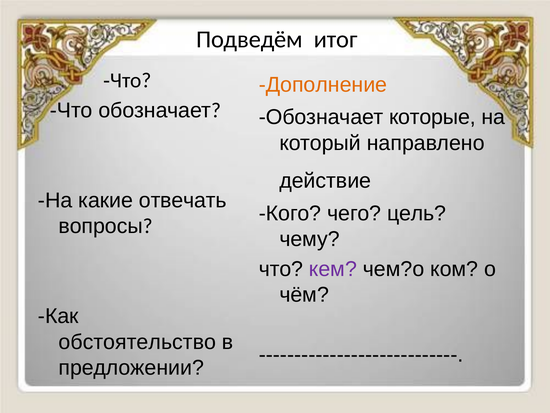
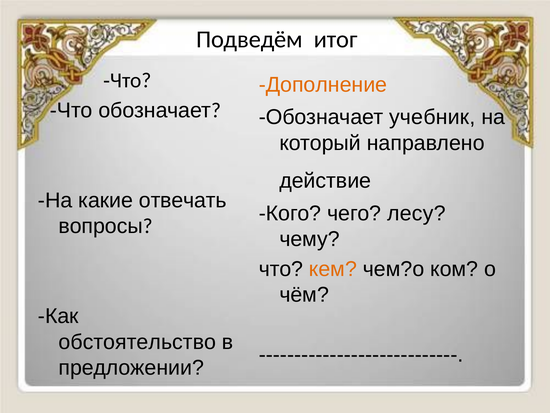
которые: которые -> учебник (432, 117)
цель: цель -> лесу (416, 213)
кем colour: purple -> orange (333, 269)
